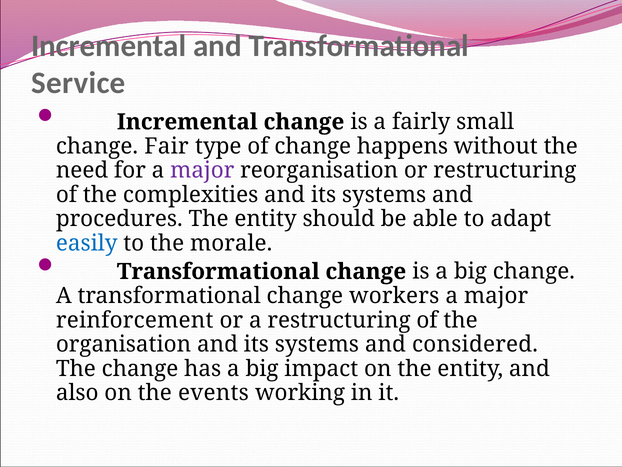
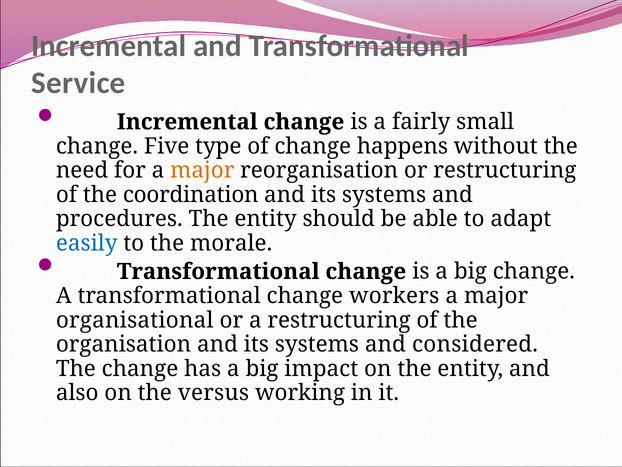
Fair: Fair -> Five (167, 146)
major colour: purple -> orange (202, 170)
complexities: complexities -> coordination (191, 195)
reinforcement: reinforcement -> organisational (135, 320)
events: events -> versus (213, 393)
